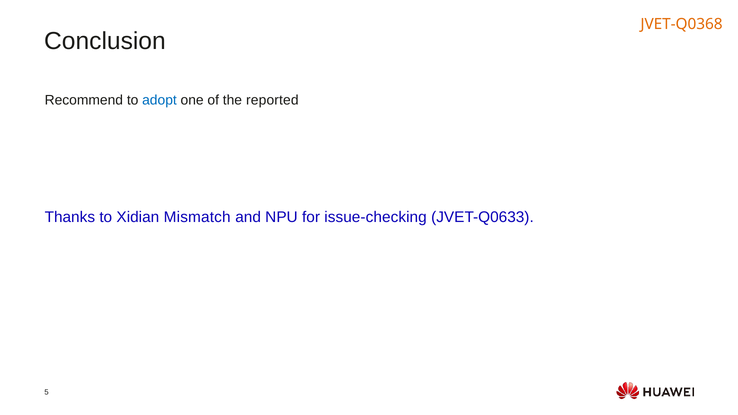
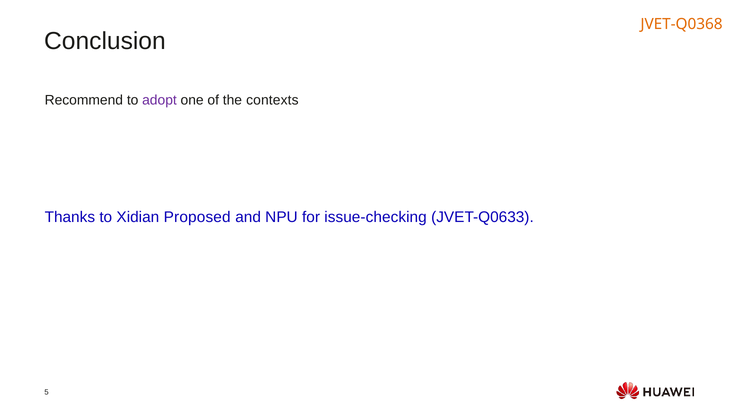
adopt colour: blue -> purple (159, 100)
reported: reported -> contexts (272, 100)
Mismatch: Mismatch -> Proposed (197, 217)
